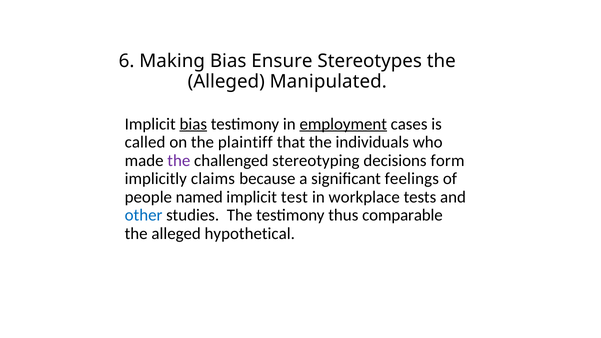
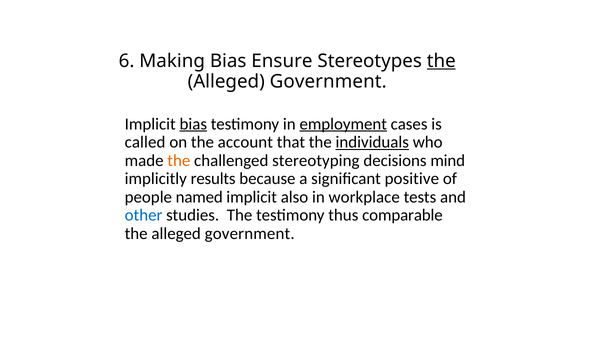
the underline: none -> present (441, 61)
Manipulated: Manipulated -> Government (328, 81)
plaintiff: plaintiff -> account (245, 142)
individuals underline: none -> present (372, 142)
the colour: purple -> orange (179, 161)
form: form -> mind (448, 161)
claims: claims -> results (213, 179)
feelings: feelings -> positive (412, 179)
test: test -> also (295, 197)
hypothetical: hypothetical -> government (250, 234)
